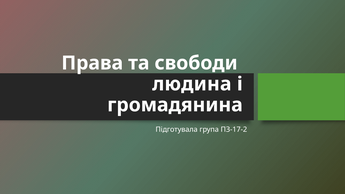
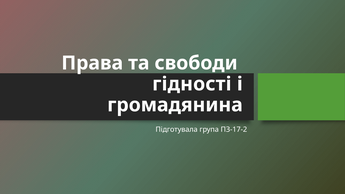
людина: людина -> гідності (192, 84)
